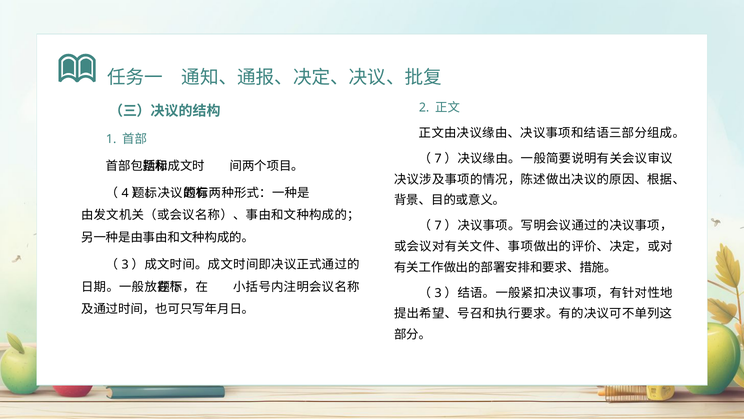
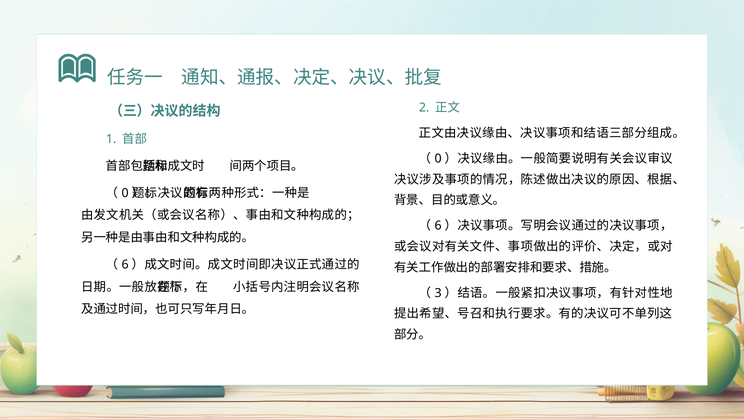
7: 7 -> 0 (438, 158)
4: 4 -> 0 (125, 193)
7: 7 -> 6 (438, 226)
3: 3 -> 6 (125, 264)
